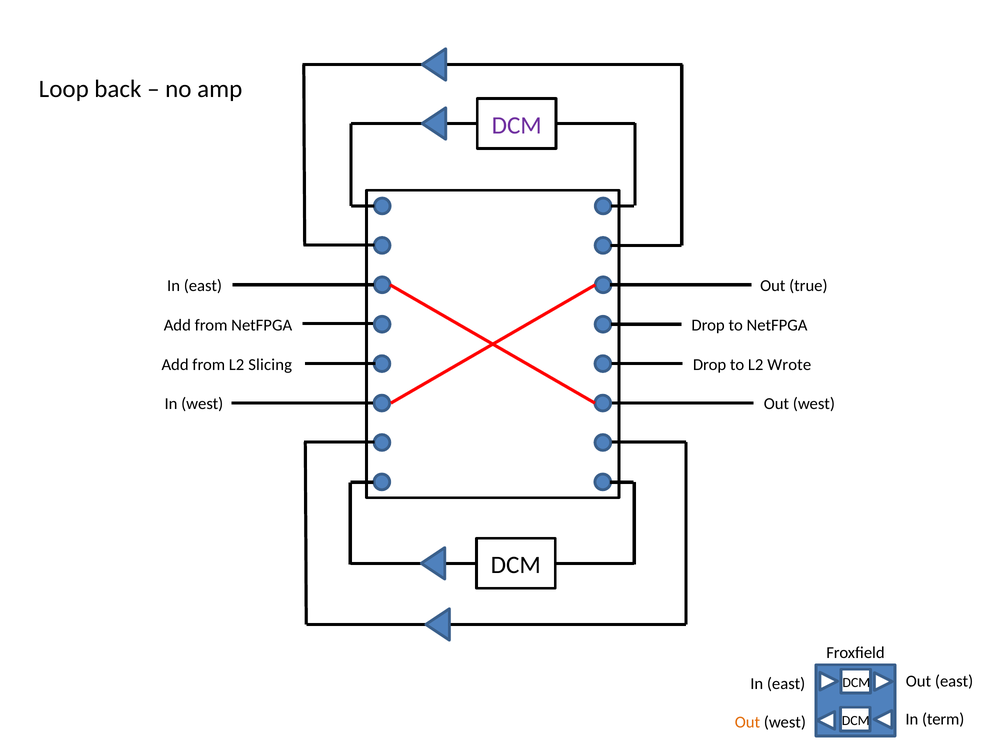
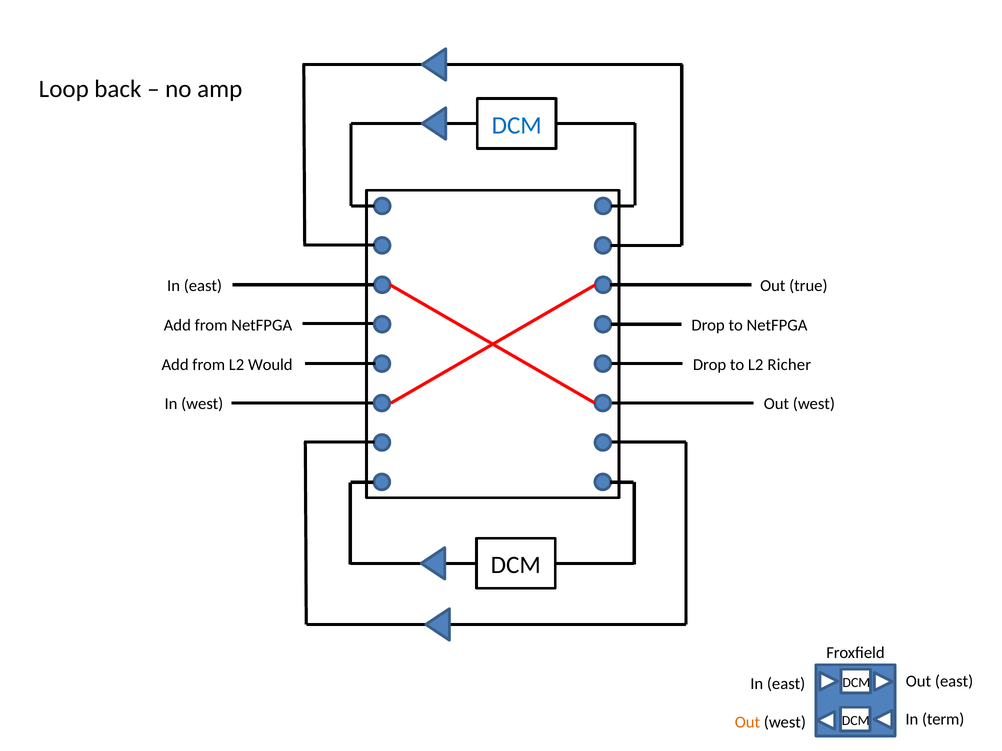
DCM colour: purple -> blue (517, 125)
Slicing: Slicing -> Would (270, 365)
Wrote: Wrote -> Richer (789, 365)
